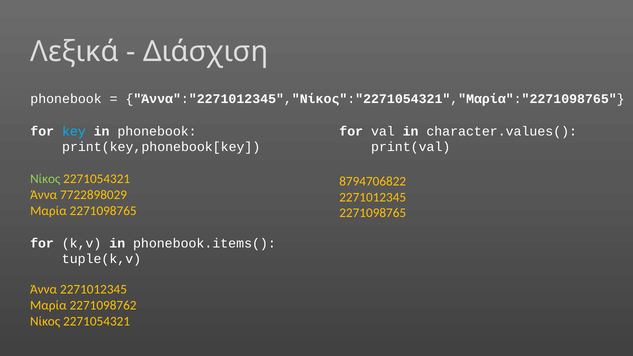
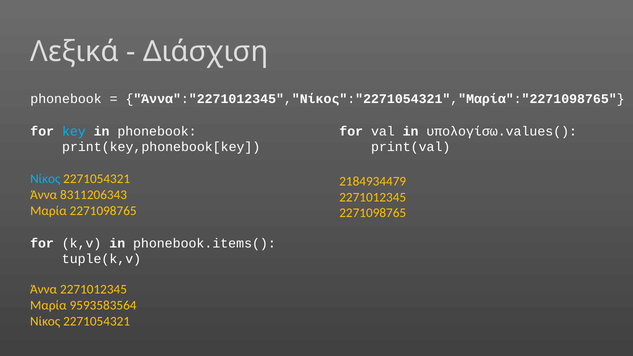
character.values(: character.values( -> υπολογίσω.values( (502, 131)
Νίκος colour: light green -> light blue (45, 179)
8794706822: 8794706822 -> 2184934479 (373, 181)
7722898029: 7722898029 -> 8311206343 (94, 195)
2271098762: 2271098762 -> 9593583564 (103, 306)
